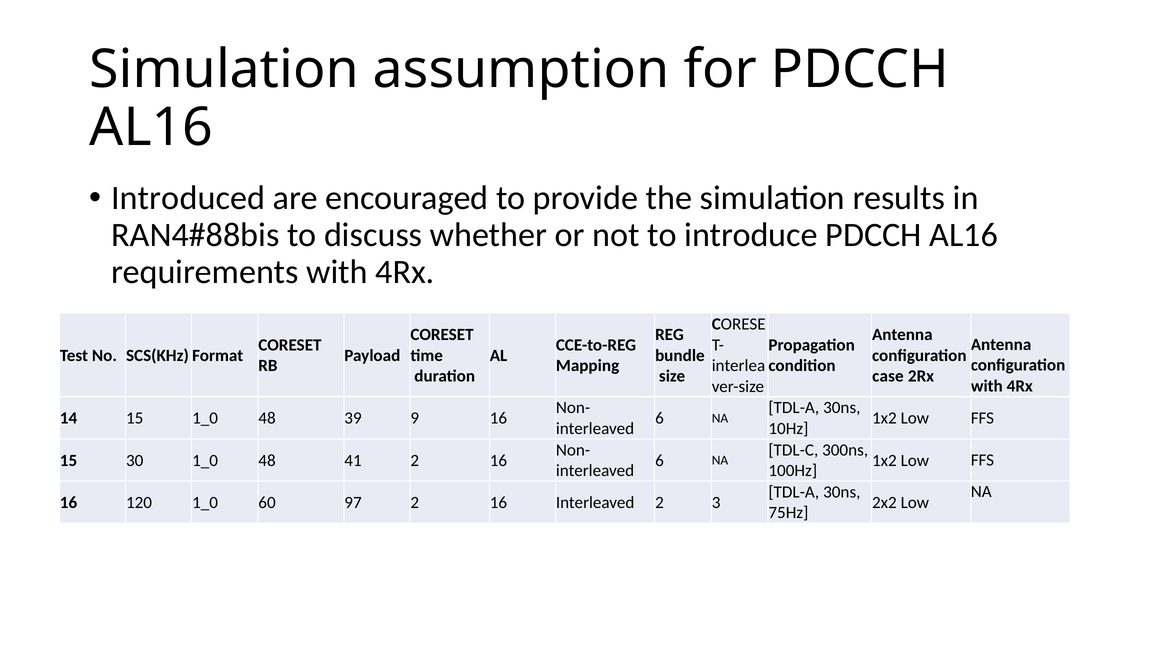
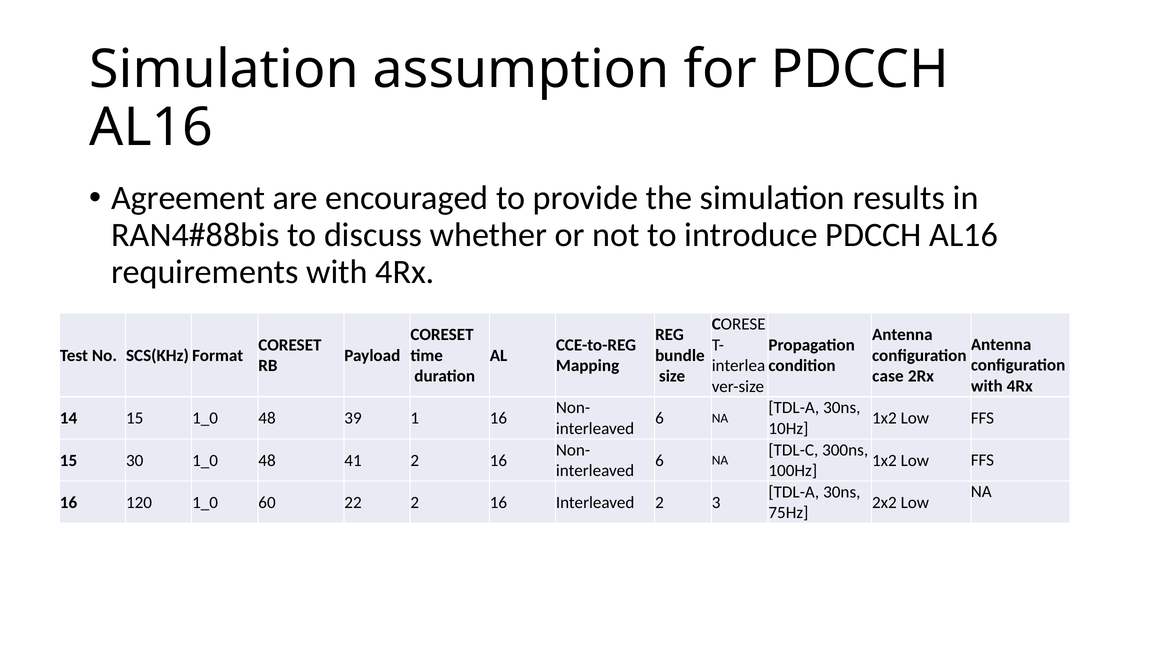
Introduced: Introduced -> Agreement (188, 198)
9: 9 -> 1 (415, 418)
97: 97 -> 22 (353, 503)
